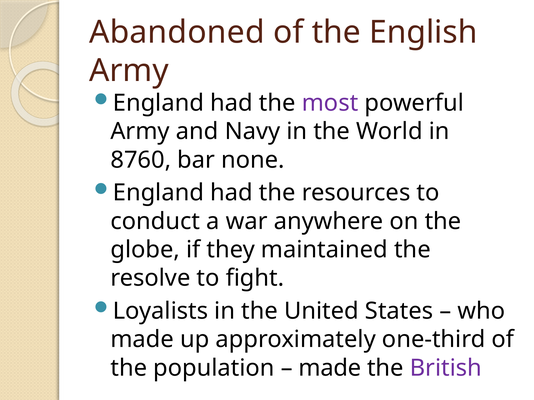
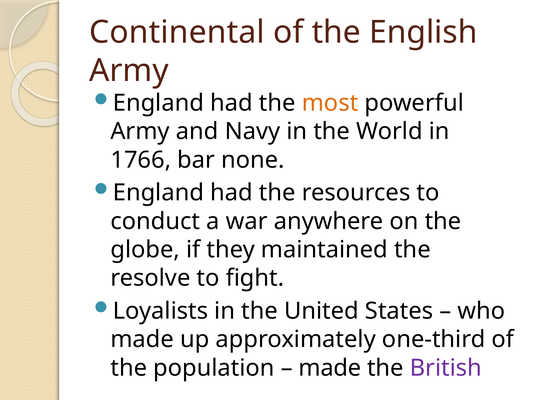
Abandoned: Abandoned -> Continental (177, 33)
most colour: purple -> orange (330, 103)
8760: 8760 -> 1766 (141, 160)
